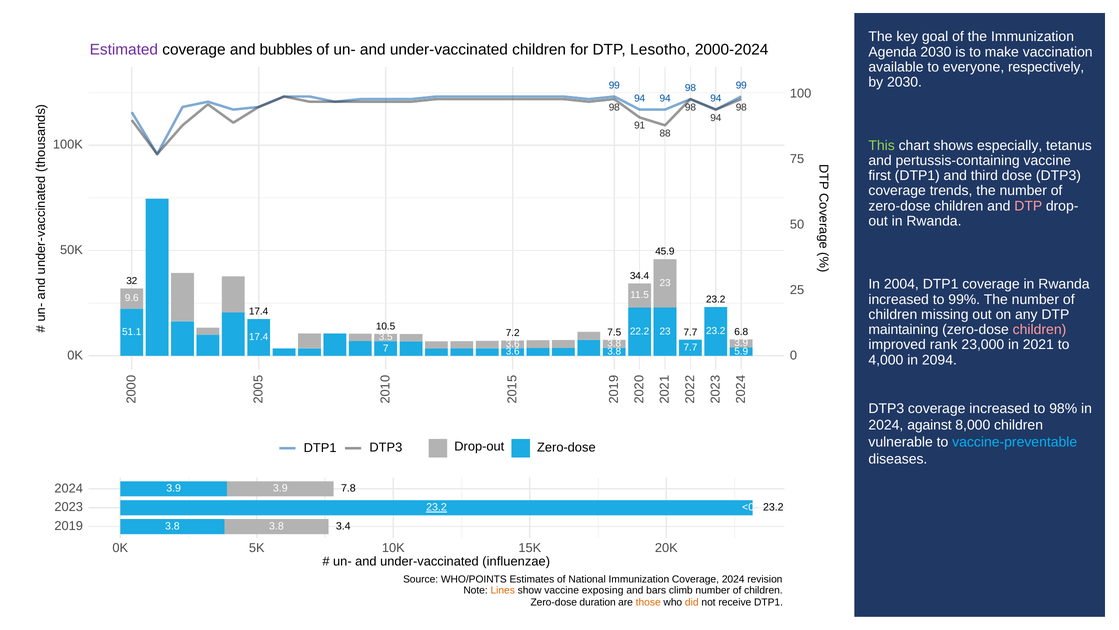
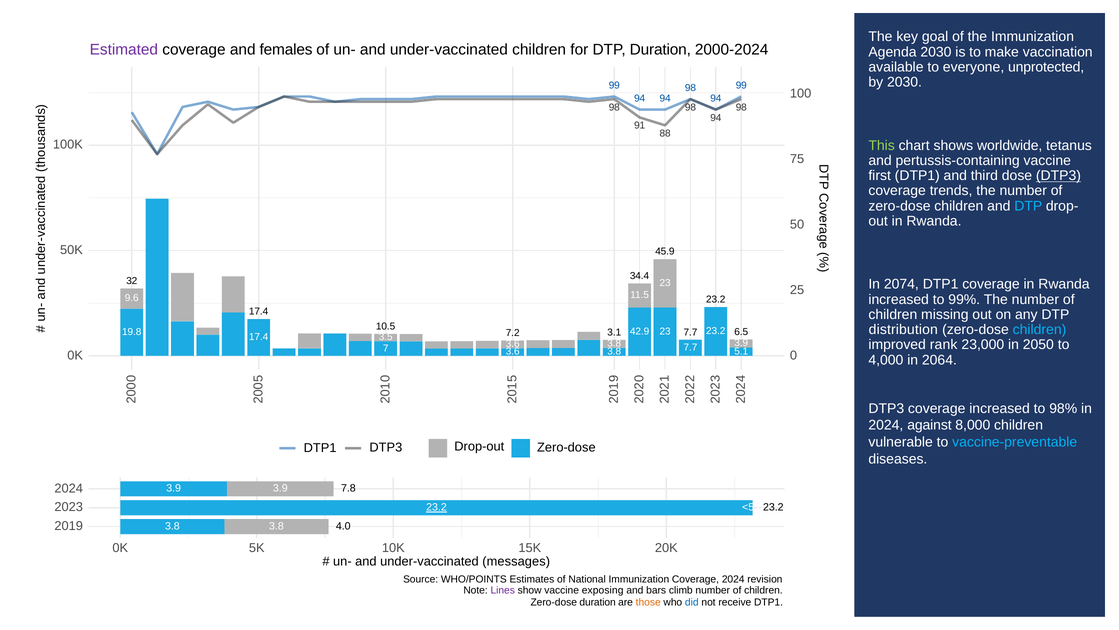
bubbles: bubbles -> females (286, 50)
DTP Lesotho: Lesotho -> Duration (660, 50)
respectively: respectively -> unprotected (1046, 67)
especially: especially -> worldwide (1010, 145)
DTP3 underline: none -> present (1058, 176)
DTP colour: pink -> light blue (1028, 206)
2004: 2004 -> 2074 (901, 284)
maintaining: maintaining -> distribution (903, 329)
children colour: pink -> light blue (1039, 329)
22.2: 22.2 -> 42.9 (640, 331)
51.1: 51.1 -> 19.8 (132, 332)
6.8: 6.8 -> 6.5 (741, 332)
7.5: 7.5 -> 3.1 (614, 332)
2021: 2021 -> 2050 (1038, 344)
5.9: 5.9 -> 5.1 (741, 351)
2094: 2094 -> 2064 (939, 360)
<0.2: <0.2 -> <5.6 (753, 507)
3.4: 3.4 -> 4.0 (343, 526)
influenzae: influenzae -> messages (516, 561)
Lines colour: orange -> purple (503, 590)
did colour: orange -> blue (692, 602)
